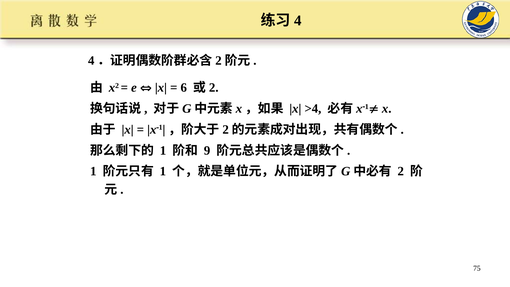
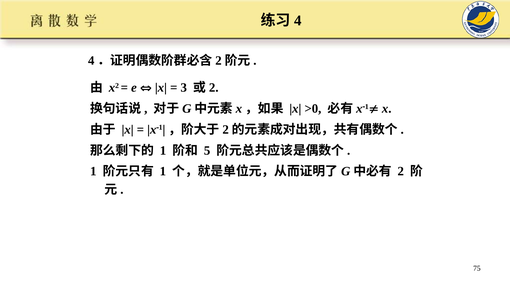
6: 6 -> 3 (184, 88)
>4: >4 -> >0 (313, 109)
9: 9 -> 5 (207, 150)
